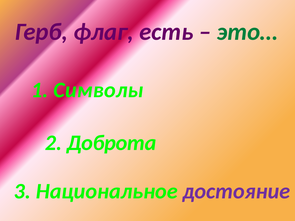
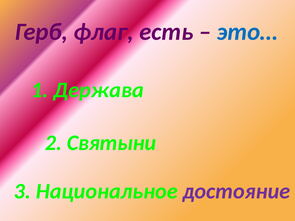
это… colour: green -> blue (247, 32)
Символы: Символы -> Держава (99, 90)
Доброта: Доброта -> Святыни (112, 143)
